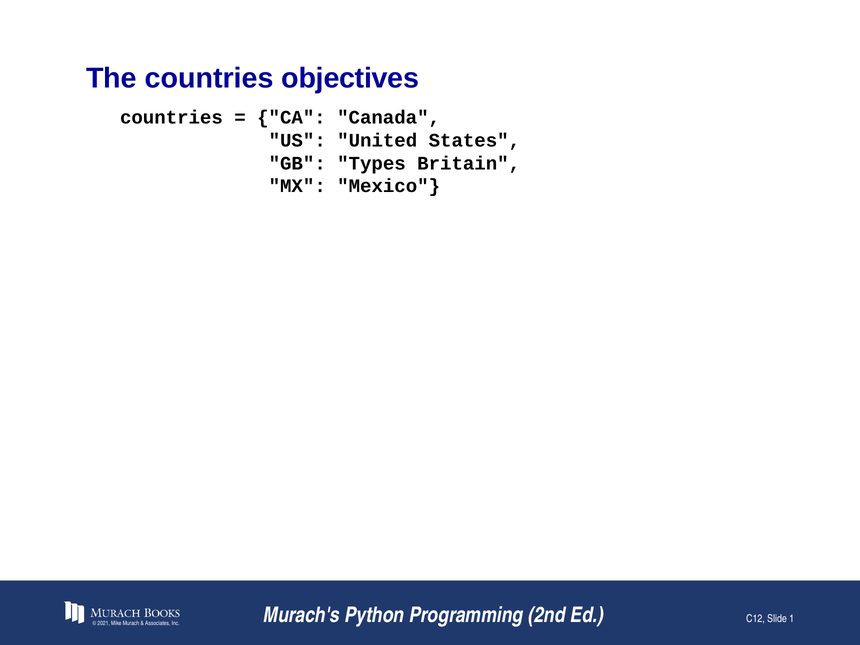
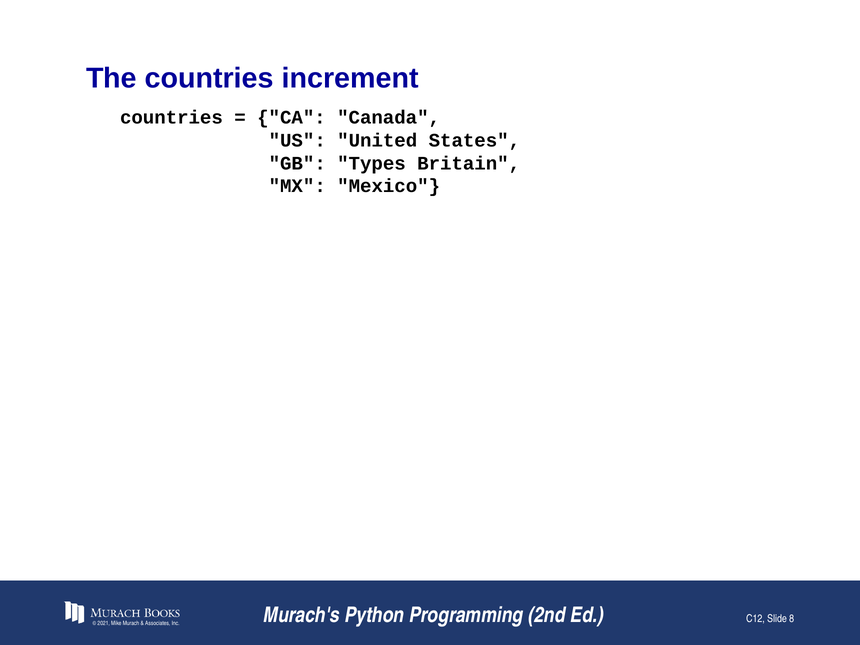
objectives: objectives -> increment (350, 78)
1: 1 -> 8 (792, 619)
